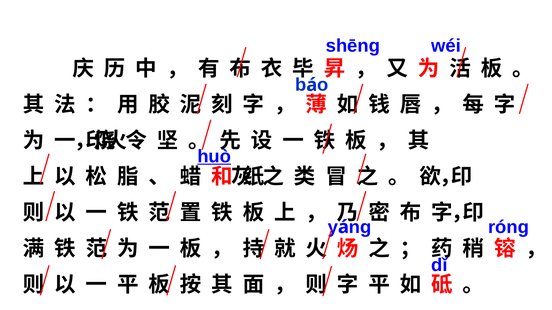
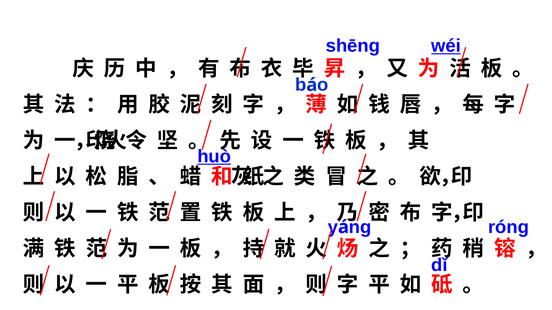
wéi underline: none -> present (446, 46)
